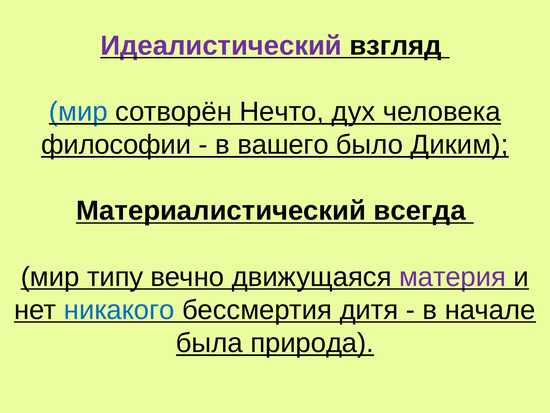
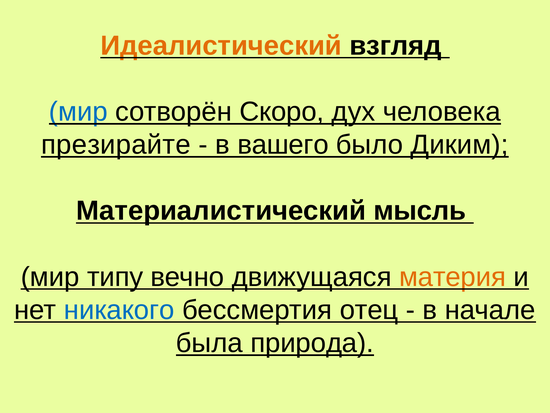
Идеалистический colour: purple -> orange (221, 46)
Нечто: Нечто -> Скоро (282, 112)
философии: философии -> презирайте (116, 145)
всегда: всегда -> мысль (420, 211)
материя colour: purple -> orange (453, 277)
дитя: дитя -> отец (369, 310)
